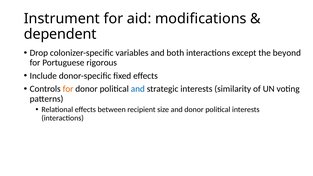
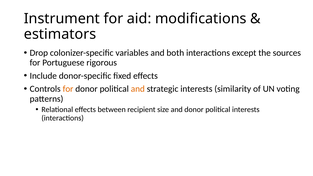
dependent: dependent -> estimators (60, 34)
beyond: beyond -> sources (287, 53)
and colour: blue -> orange (138, 89)
